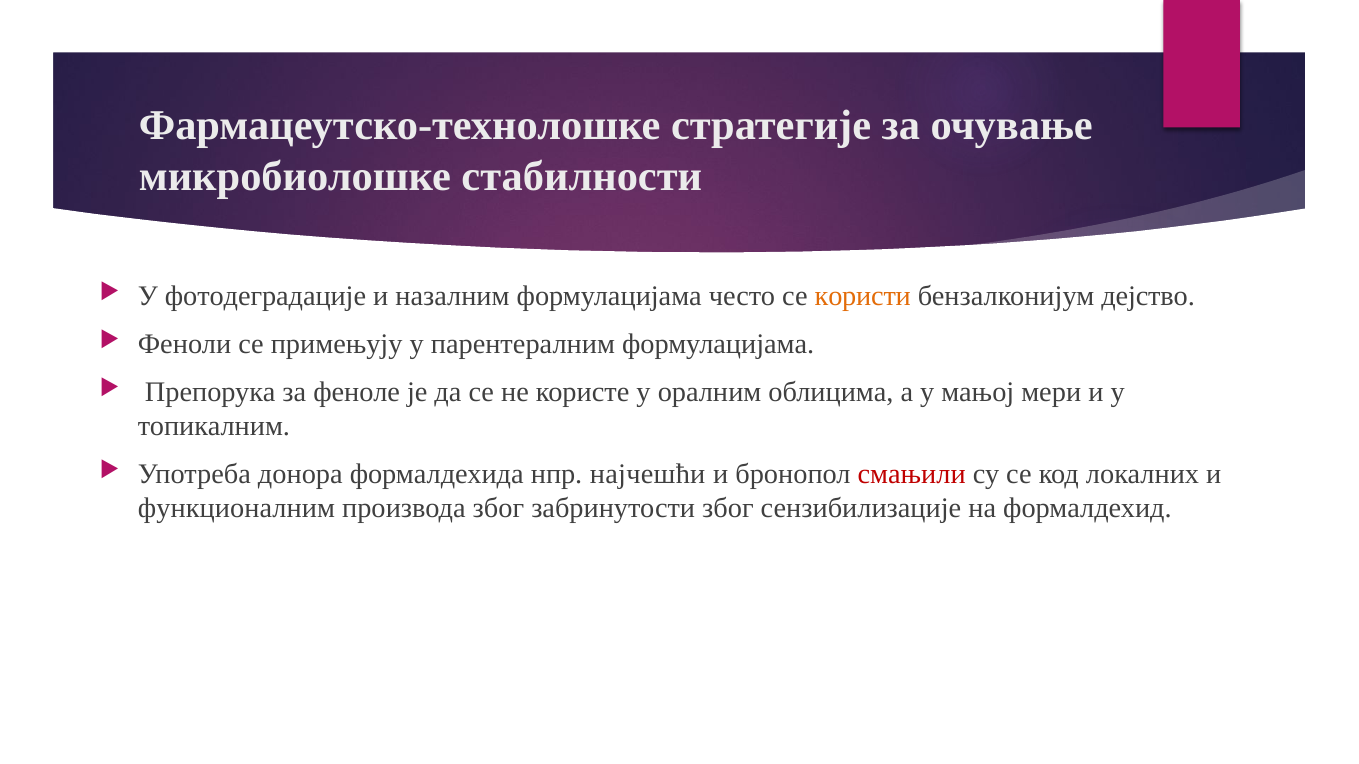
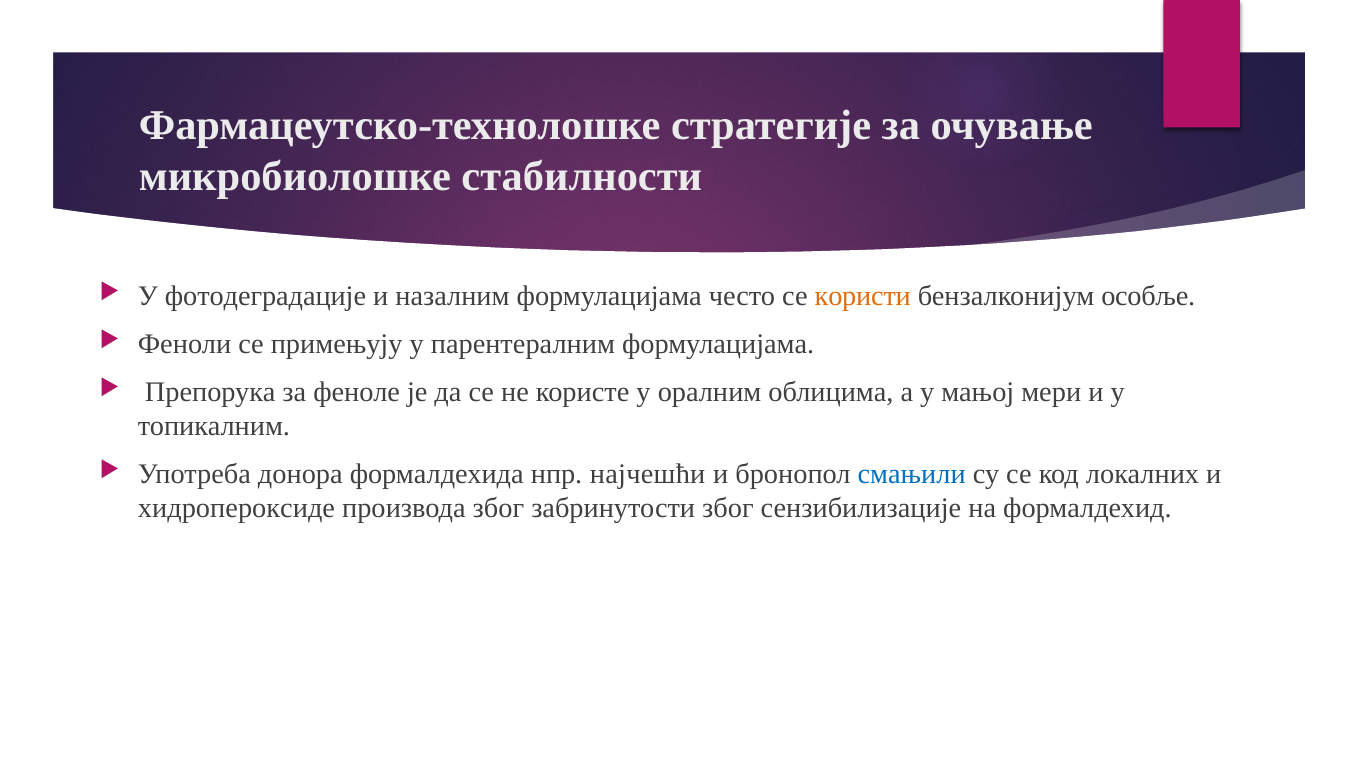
дејство: дејство -> особље (1148, 296)
смањили colour: red -> blue (912, 475)
функционалним: функционалним -> хидропероксиде (236, 509)
